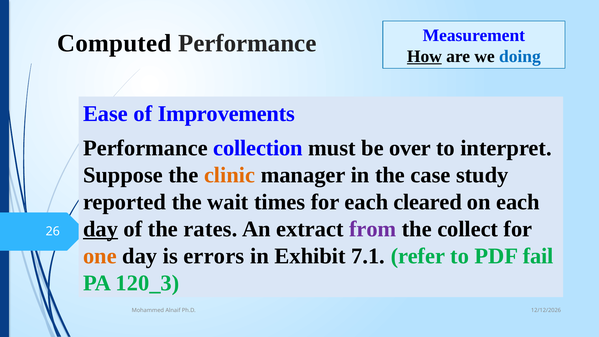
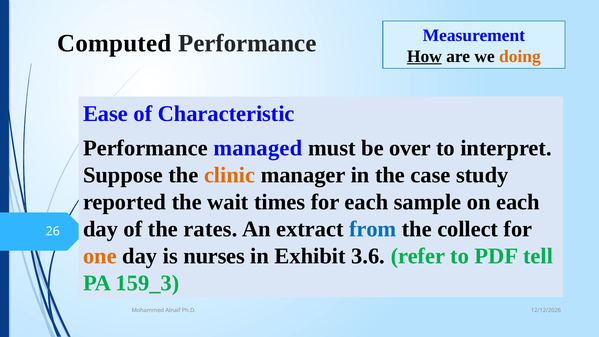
doing colour: blue -> orange (520, 56)
Improvements: Improvements -> Characteristic (226, 114)
collection: collection -> managed (258, 148)
cleared: cleared -> sample (428, 202)
day underline: present -> none (100, 229)
from colour: purple -> blue (373, 229)
errors: errors -> nurses (214, 256)
7.1: 7.1 -> 3.6 (368, 256)
fail: fail -> tell (538, 256)
120_3: 120_3 -> 159_3 (147, 283)
